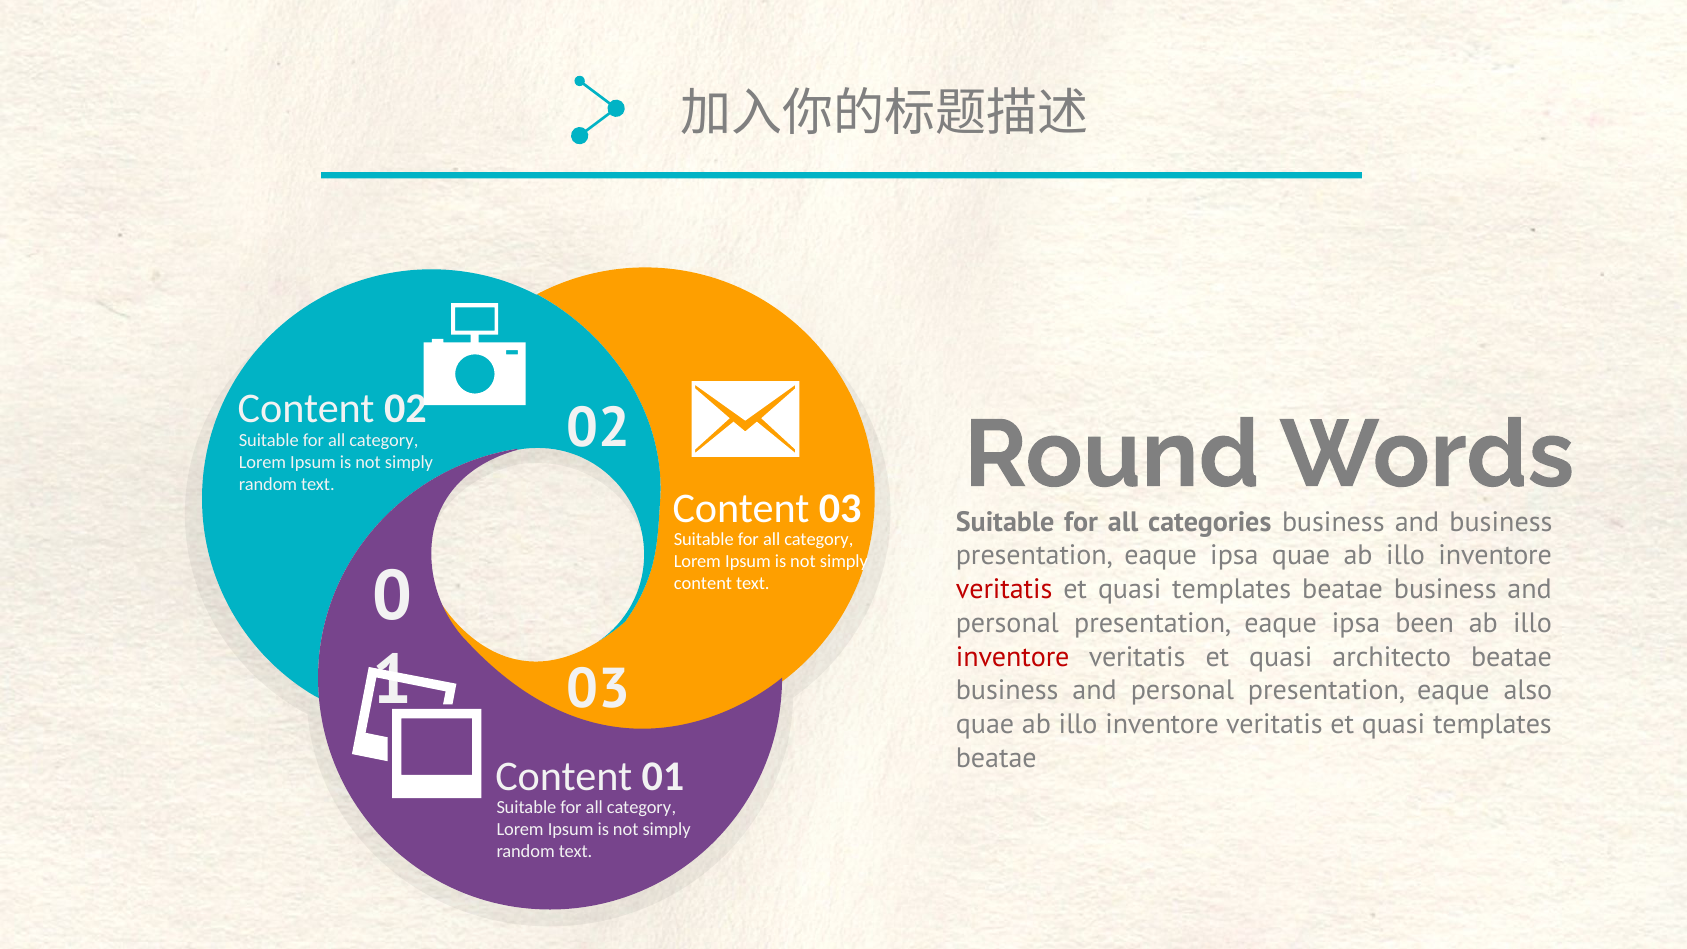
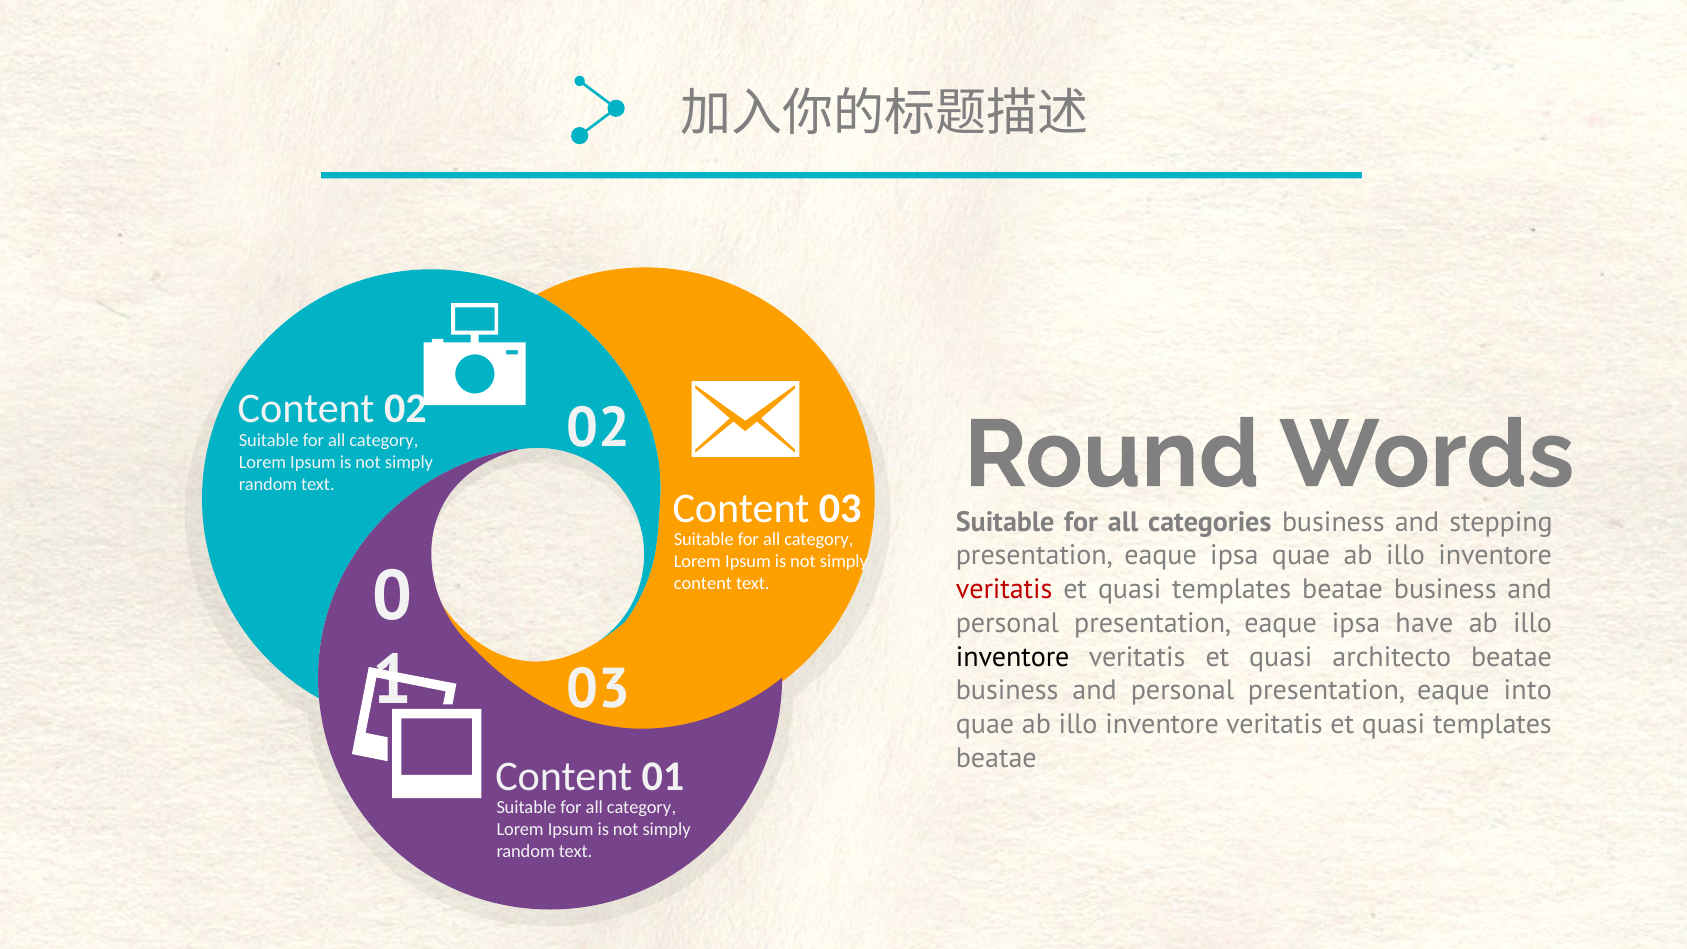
and business: business -> stepping (1501, 522)
been: been -> have (1424, 623)
inventore colour: red -> black (1013, 657)
also: also -> into (1528, 691)
